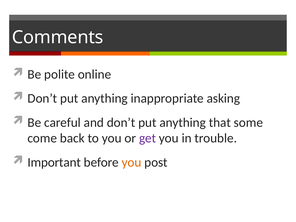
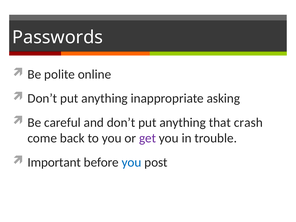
Comments: Comments -> Passwords (58, 37)
some: some -> crash (248, 122)
you colour: orange -> blue (132, 162)
